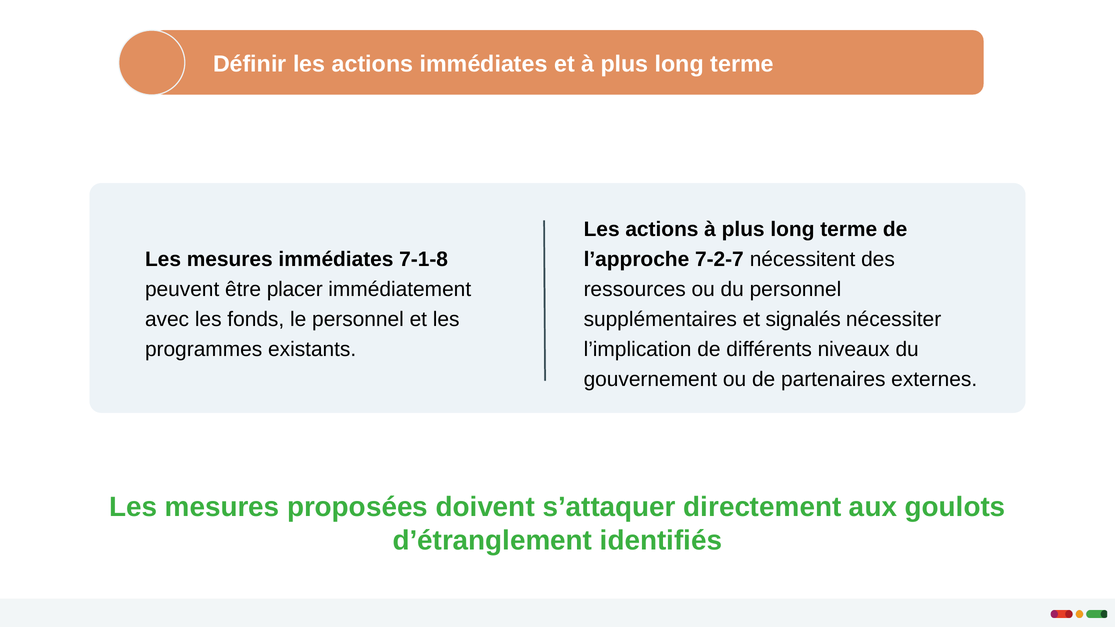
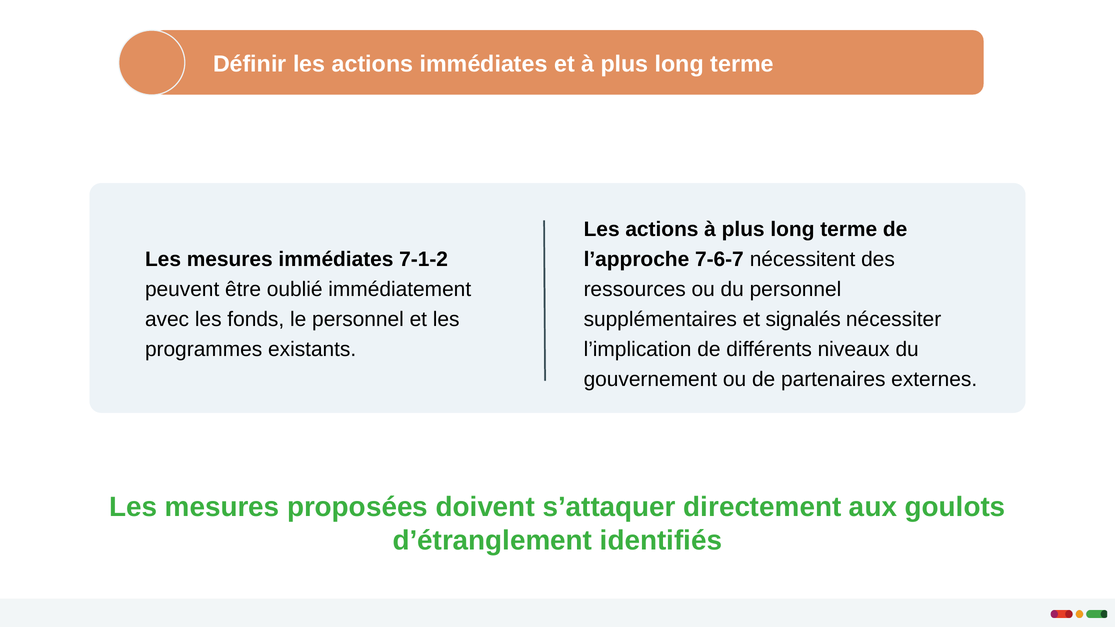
7-2-7: 7-2-7 -> 7-6-7 (719, 259)
7-1-8: 7-1-8 -> 7-1-2 (424, 259)
placer: placer -> oublié (295, 290)
